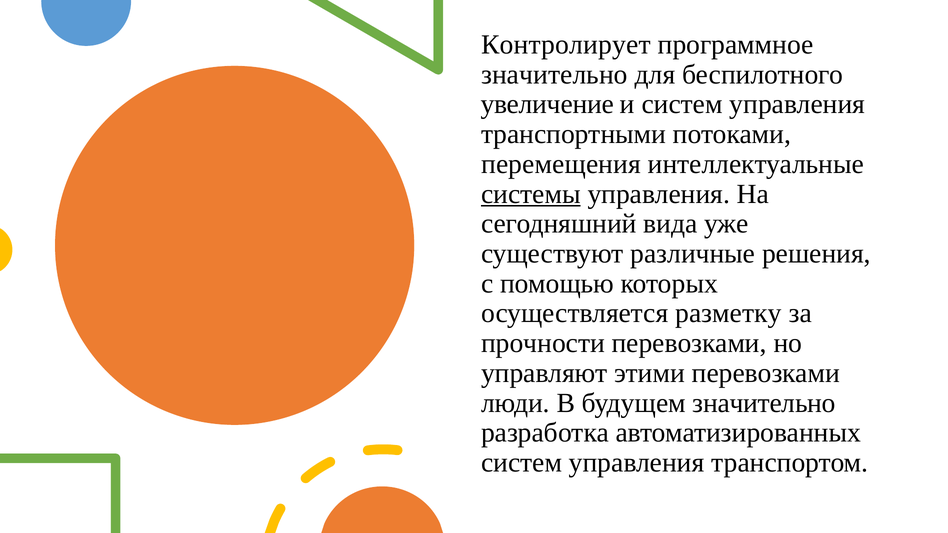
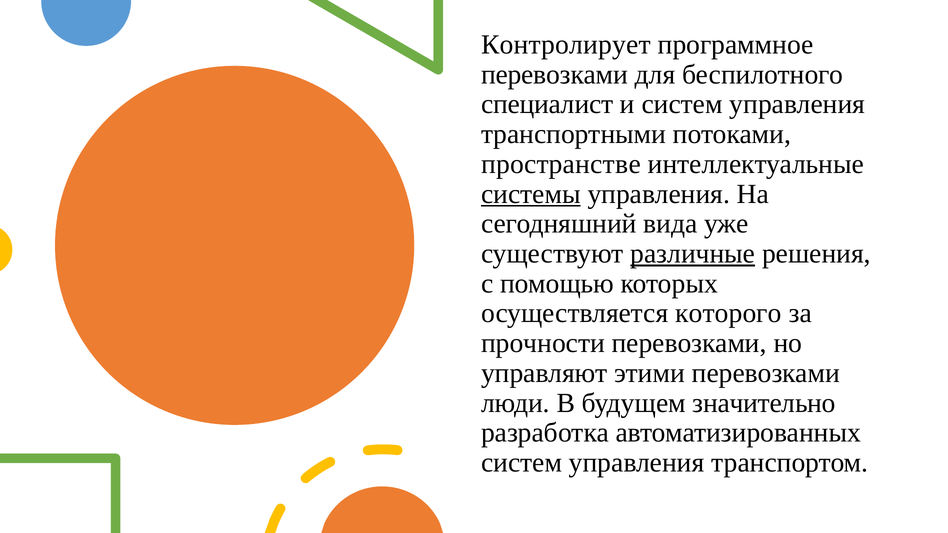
значительно: значительно -> перевозками (555, 75)
увеличение: увеличение -> специалист (547, 104)
перемещения: перемещения -> пространстве (561, 164)
различные underline: none -> present (693, 254)
разметку: разметку -> которого (728, 313)
